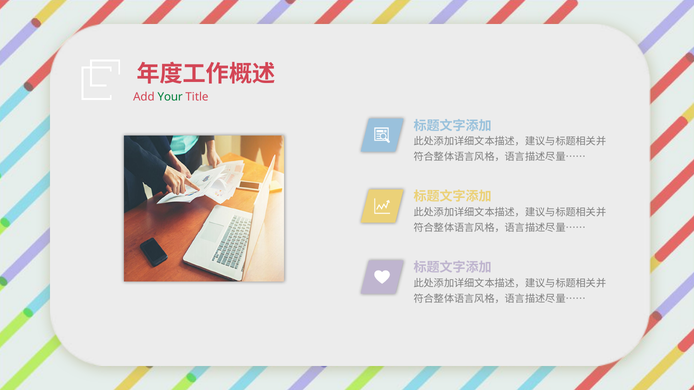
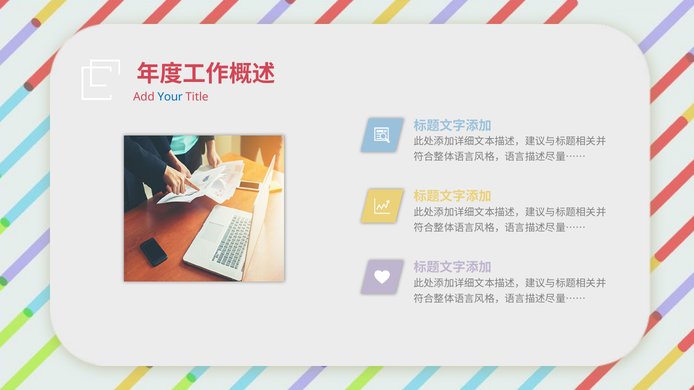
Your colour: green -> blue (170, 97)
